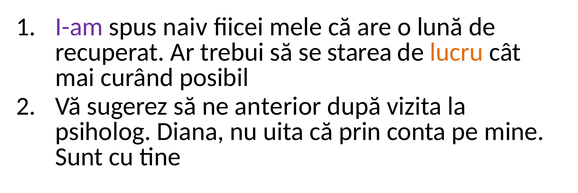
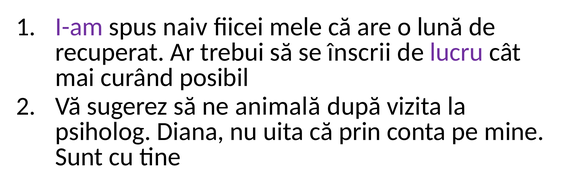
starea: starea -> înscrii (359, 52)
lucru colour: orange -> purple (457, 52)
anterior: anterior -> animală (278, 106)
